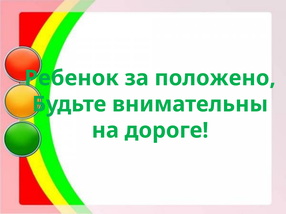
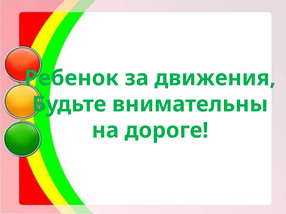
положено: положено -> движения (215, 78)
